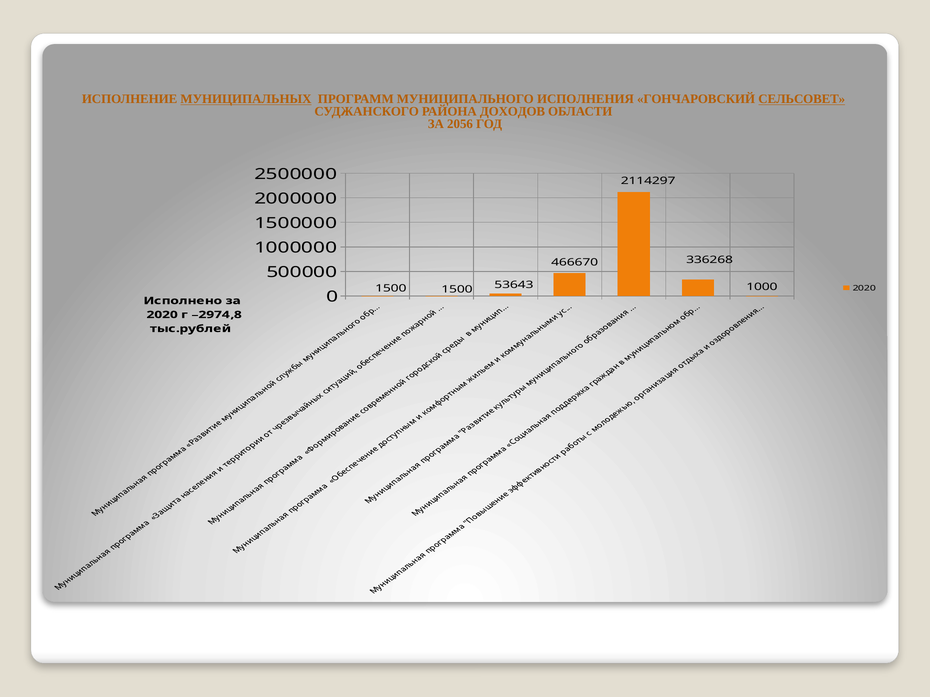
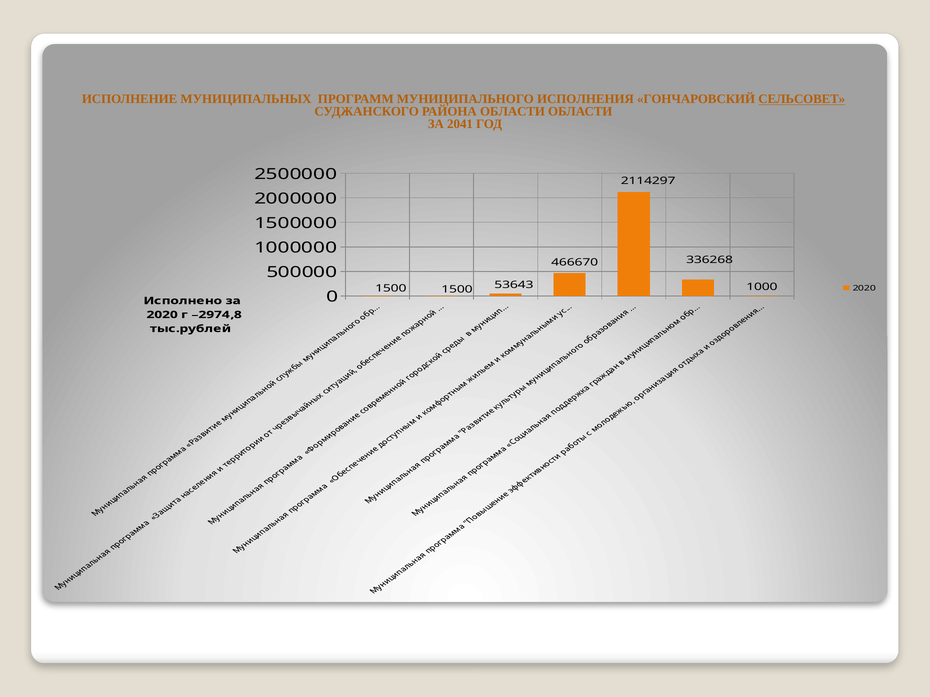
МУНИЦИПАЛЬНЫХ underline: present -> none (246, 99)
РАЙОНА ДОХОДОВ: ДОХОДОВ -> ОБЛАСТИ (512, 112)
2056: 2056 -> 2041 (460, 124)
